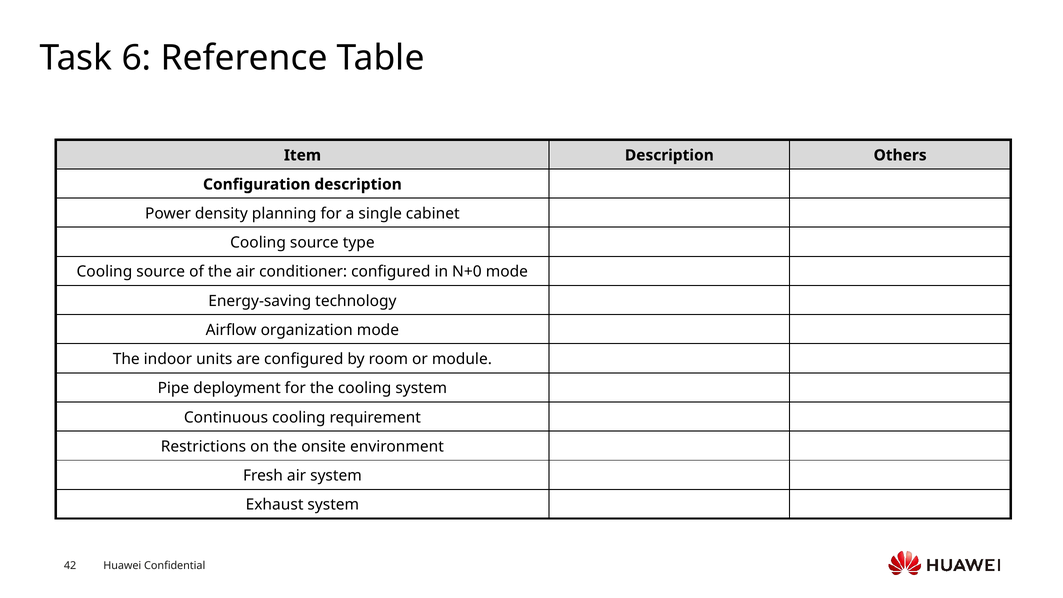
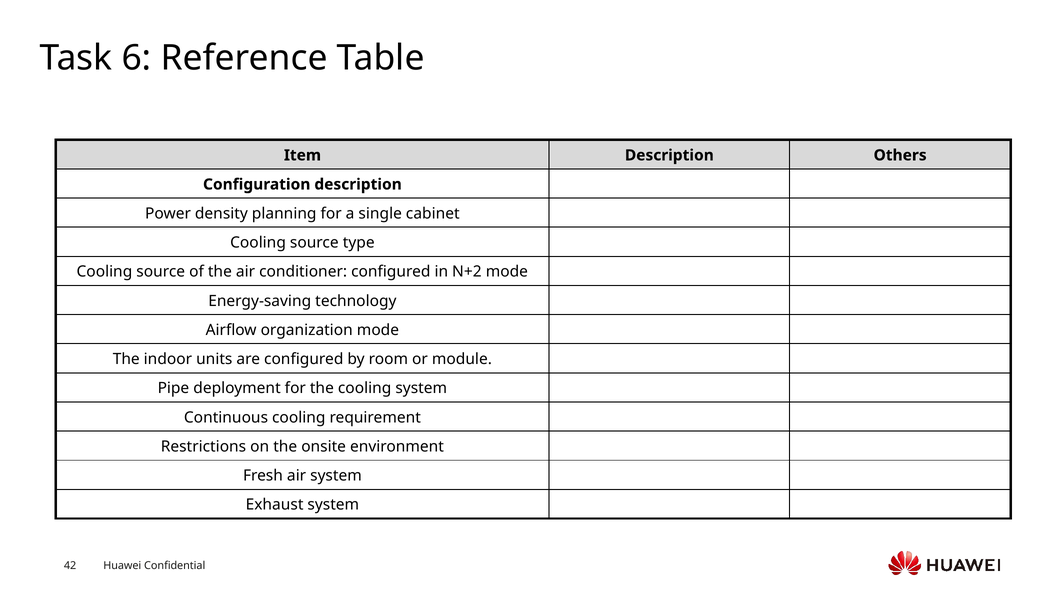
N+0: N+0 -> N+2 (467, 272)
